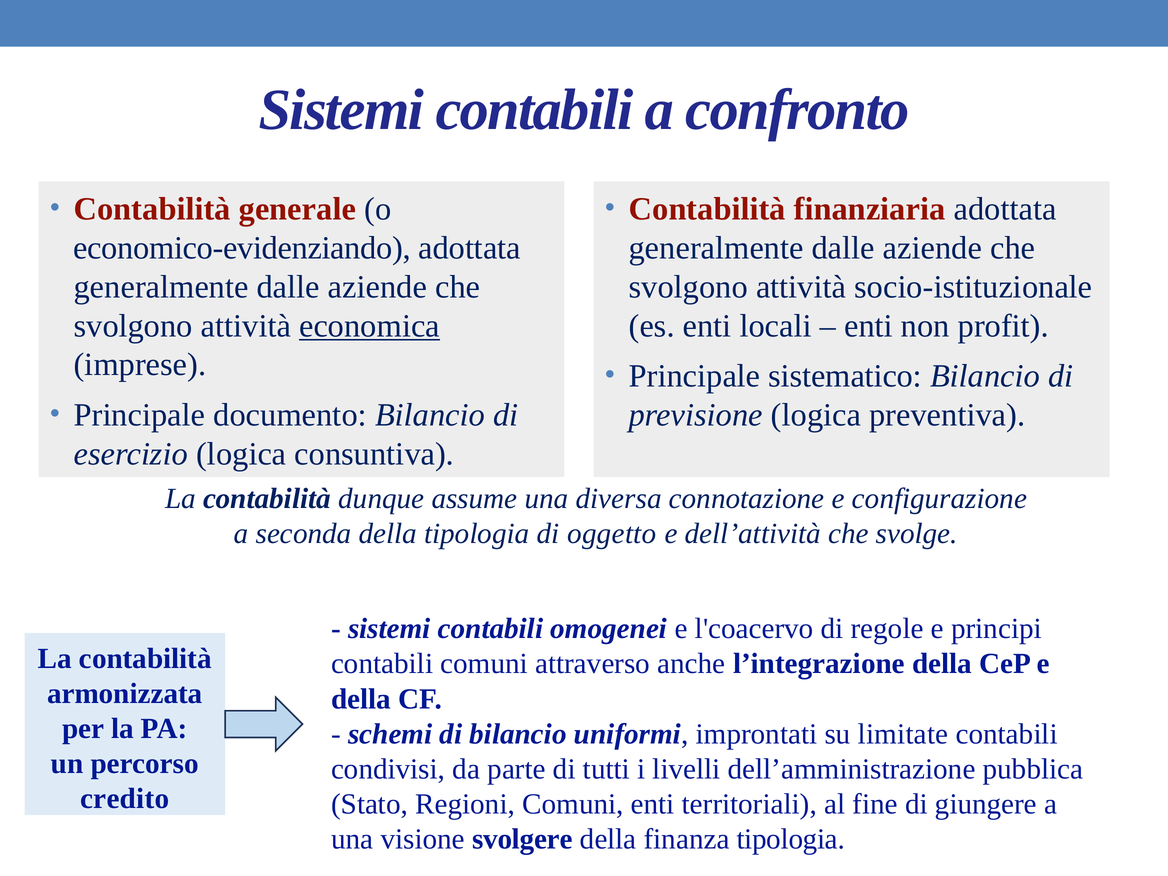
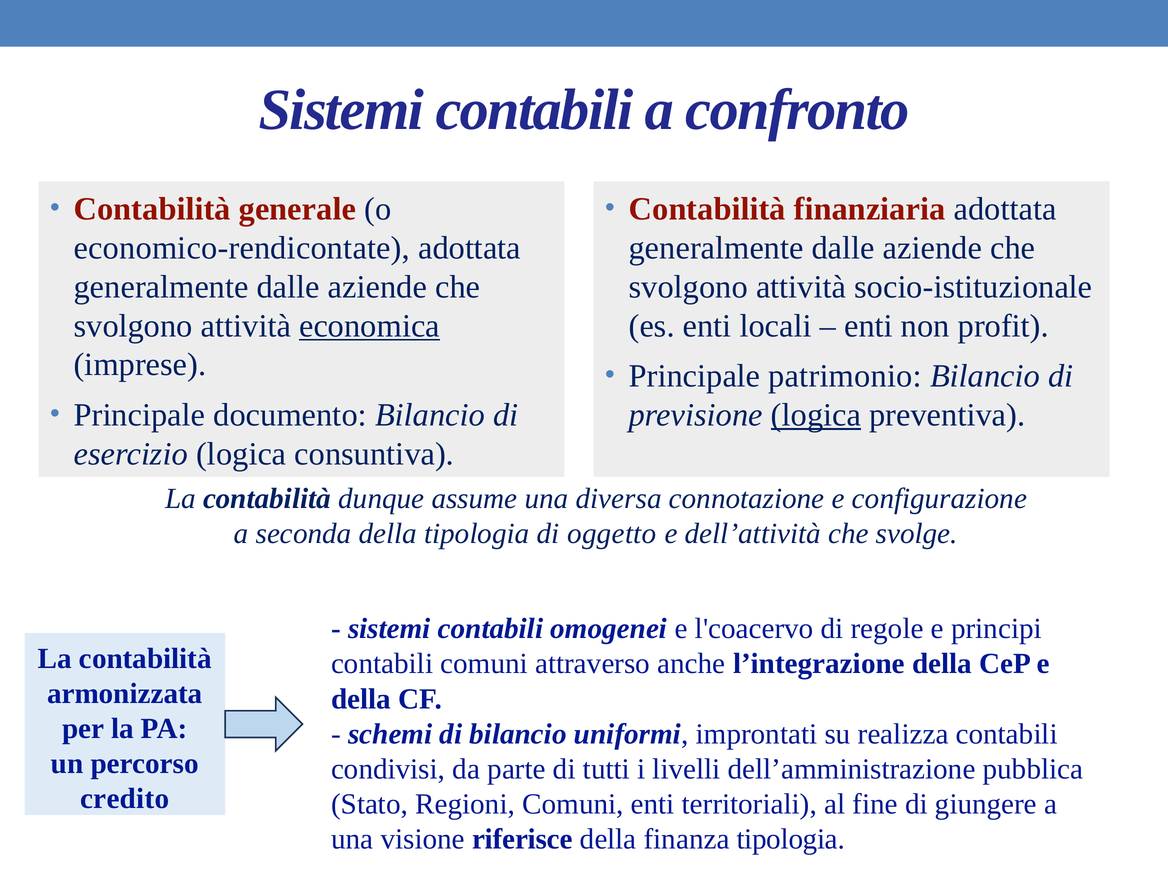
economico-evidenziando: economico-evidenziando -> economico-rendicontate (242, 248)
sistematico: sistematico -> patrimonio (845, 376)
logica underline: none -> present (816, 415)
limitate: limitate -> realizza (903, 734)
svolgere: svolgere -> riferisce (522, 839)
